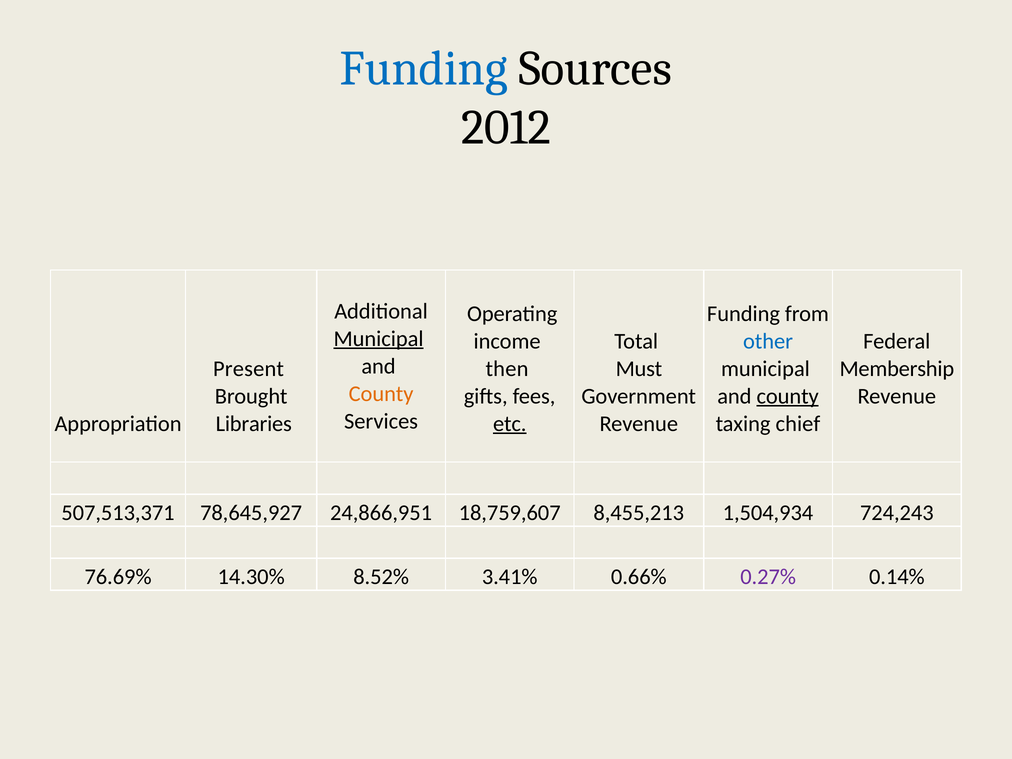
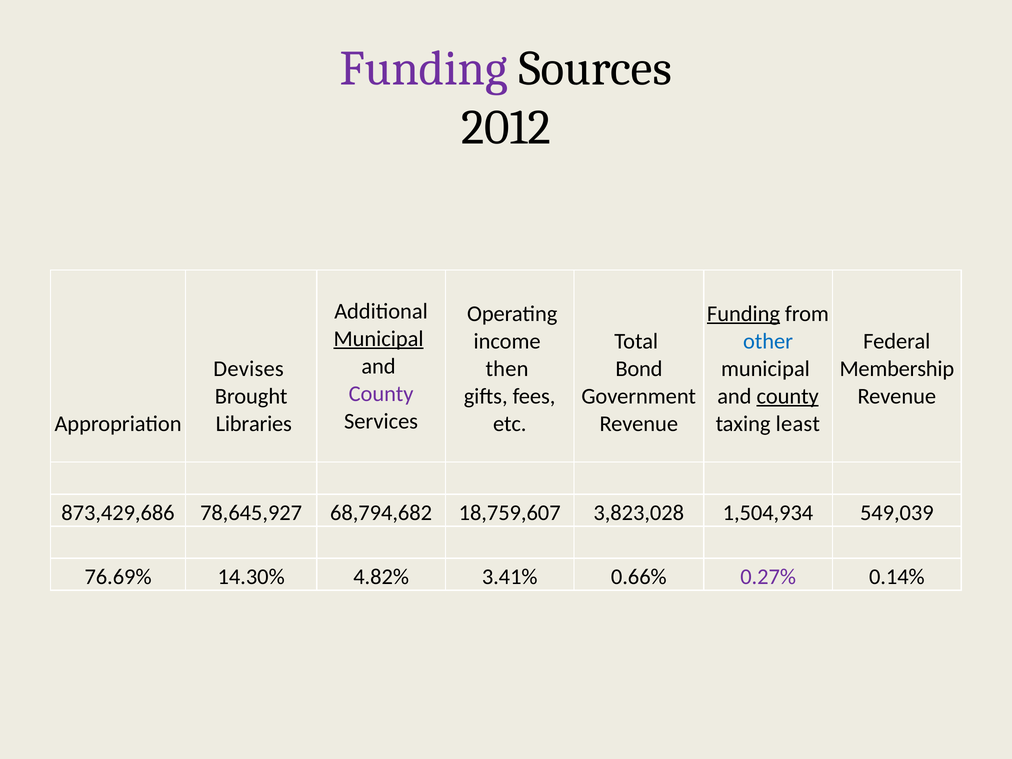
Funding colour: blue -> purple (424, 68)
Funding underline: none -> present (743, 314)
Present: Present -> Devises (249, 369)
Must: Must -> Bond (639, 369)
County colour: orange -> purple (381, 394)
etc underline: present -> none (510, 424)
chief: chief -> least (798, 424)
507,513,371: 507,513,371 -> 873,429,686 (118, 513)
24,866,951: 24,866,951 -> 68,794,682 (381, 513)
8,455,213: 8,455,213 -> 3,823,028 (639, 513)
724,243: 724,243 -> 549,039 (897, 513)
8.52%: 8.52% -> 4.82% (381, 577)
